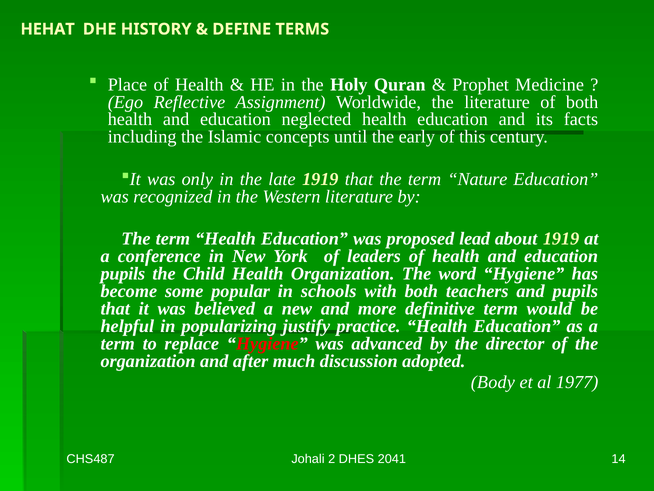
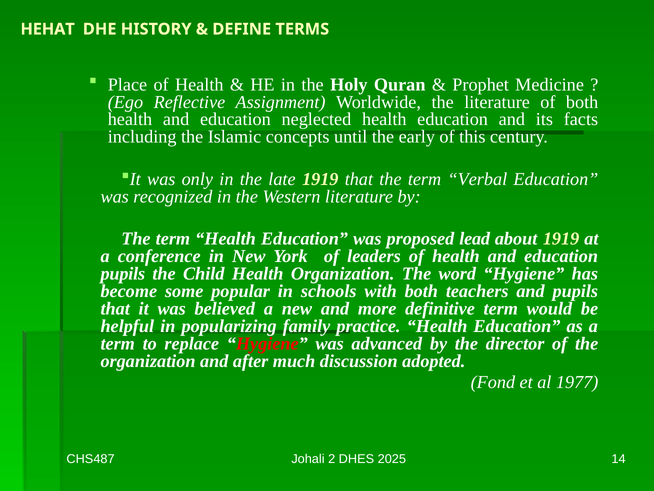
Nature: Nature -> Verbal (477, 179)
justify: justify -> family (307, 326)
Body: Body -> Fond (493, 382)
2041: 2041 -> 2025 (392, 458)
